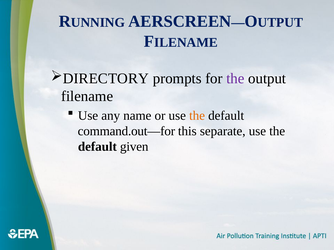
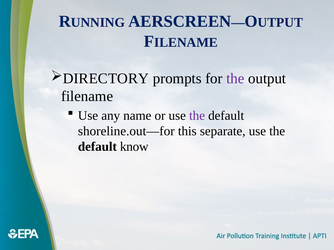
the colour: orange -> purple (197, 116)
command.out—for: command.out—for -> shoreline.out—for (126, 131)
given: given -> know (134, 147)
